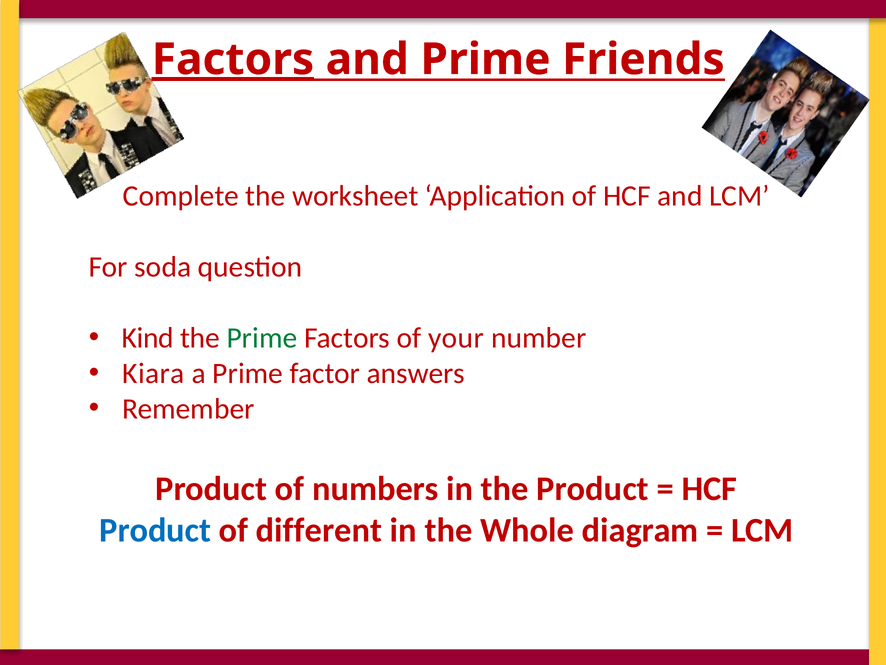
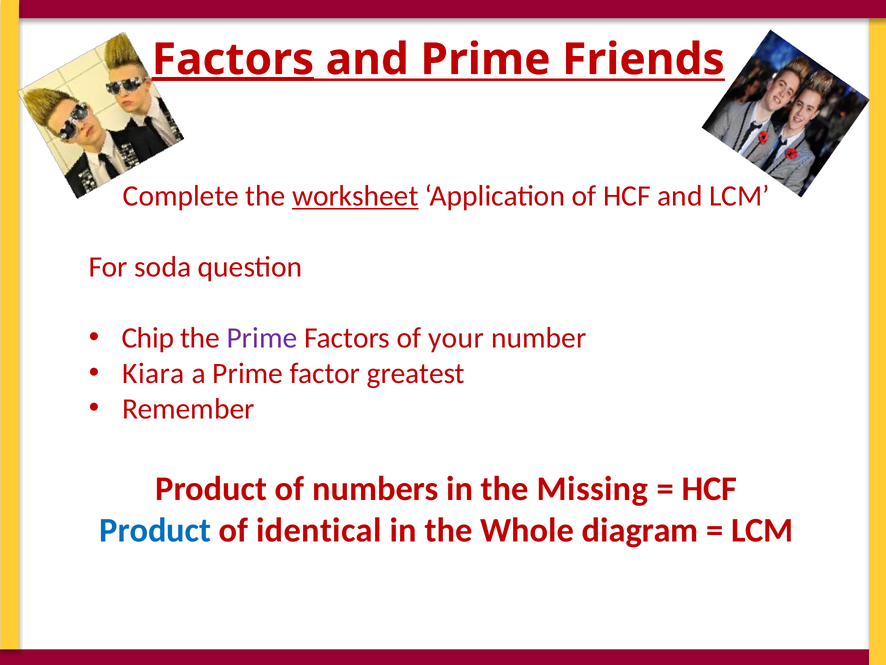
worksheet underline: none -> present (355, 196)
Kind: Kind -> Chip (148, 338)
Prime colour: green -> purple (262, 338)
answers: answers -> greatest (416, 373)
the Product: Product -> Missing (592, 489)
different: different -> identical (319, 530)
